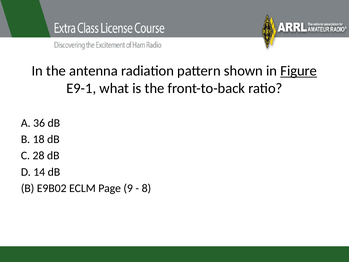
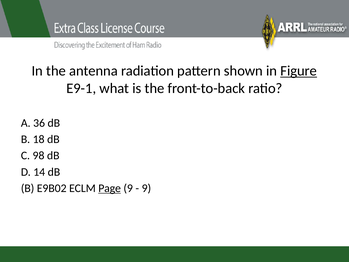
28: 28 -> 98 (39, 156)
Page underline: none -> present (110, 188)
8: 8 -> 9 (146, 188)
